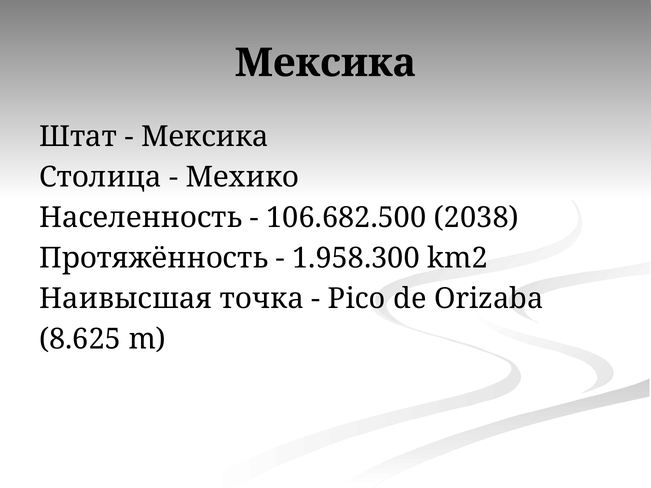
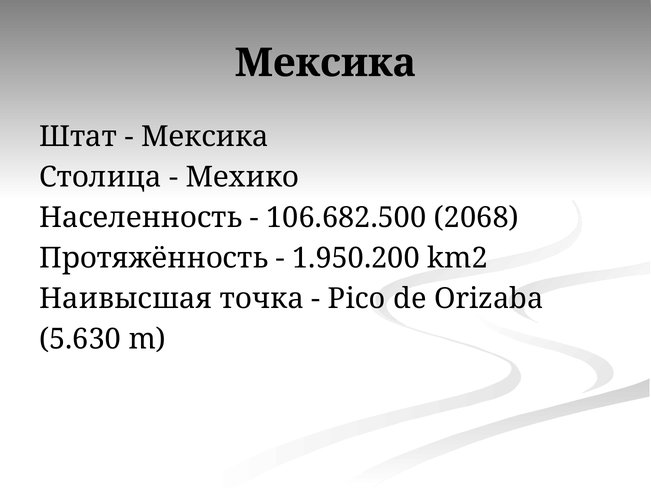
2038: 2038 -> 2068 (476, 218)
1.958.300: 1.958.300 -> 1.950.200 (356, 258)
8.625: 8.625 -> 5.630 (80, 339)
